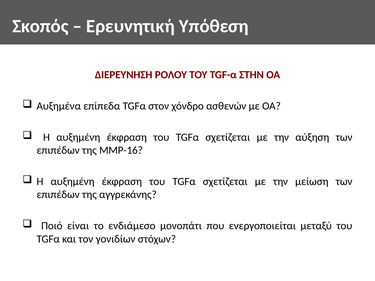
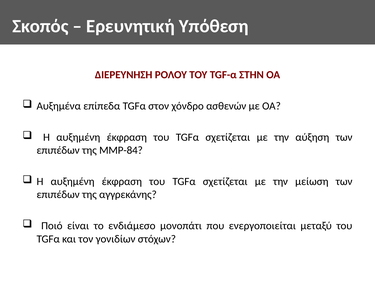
MMP-16: MMP-16 -> MMP-84 (121, 150)
